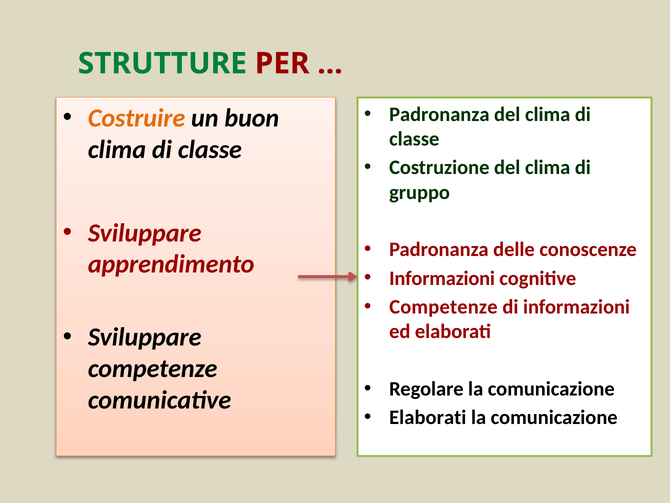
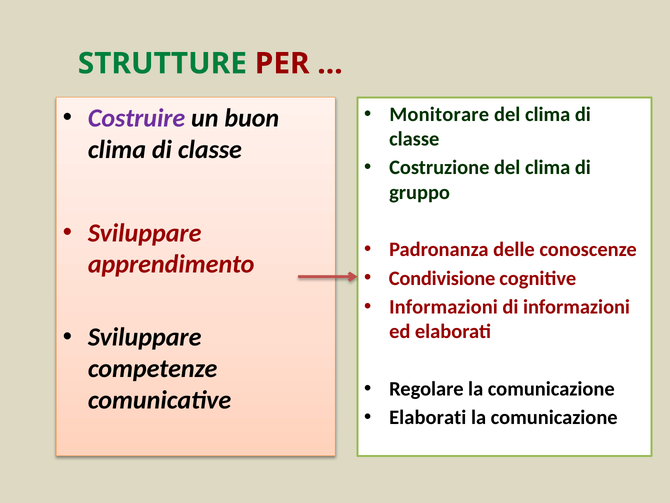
Padronanza: Padronanza -> Monitorare (439, 114)
Costruire colour: orange -> purple (137, 118)
Informazioni: Informazioni -> Condivisione (442, 278)
Competenze: Competenze -> Informazioni (443, 307)
